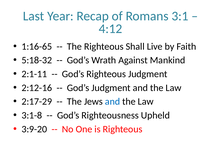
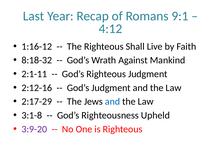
3:1: 3:1 -> 9:1 (180, 16)
1:16-65: 1:16-65 -> 1:16-12 (37, 46)
5:18-32: 5:18-32 -> 8:18-32 (37, 60)
3:9-20 colour: black -> purple (34, 129)
